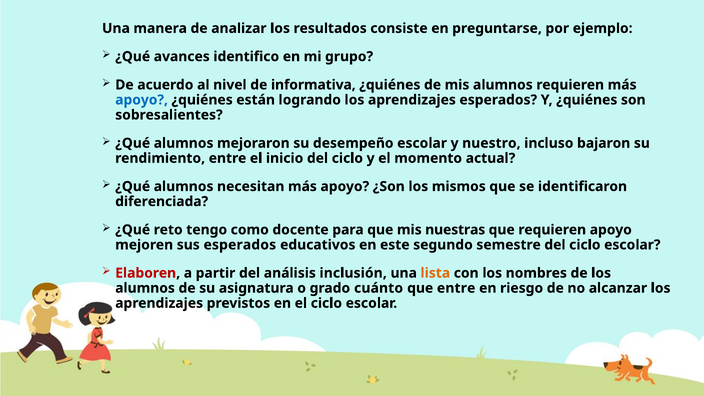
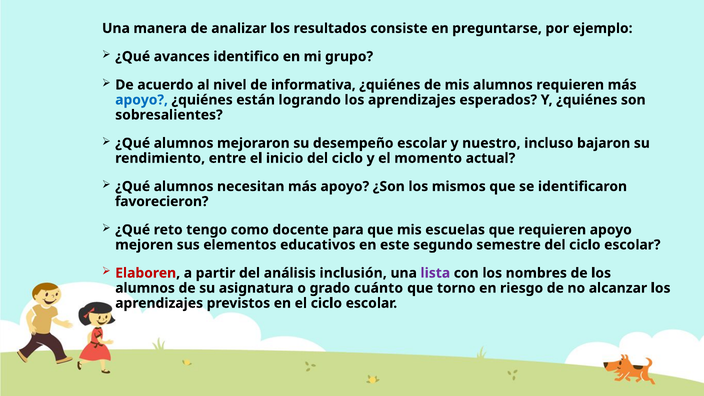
diferenciada: diferenciada -> favorecieron (162, 202)
nuestras: nuestras -> escuelas (455, 230)
sus esperados: esperados -> elementos (240, 245)
lista colour: orange -> purple (435, 273)
que entre: entre -> torno (456, 288)
